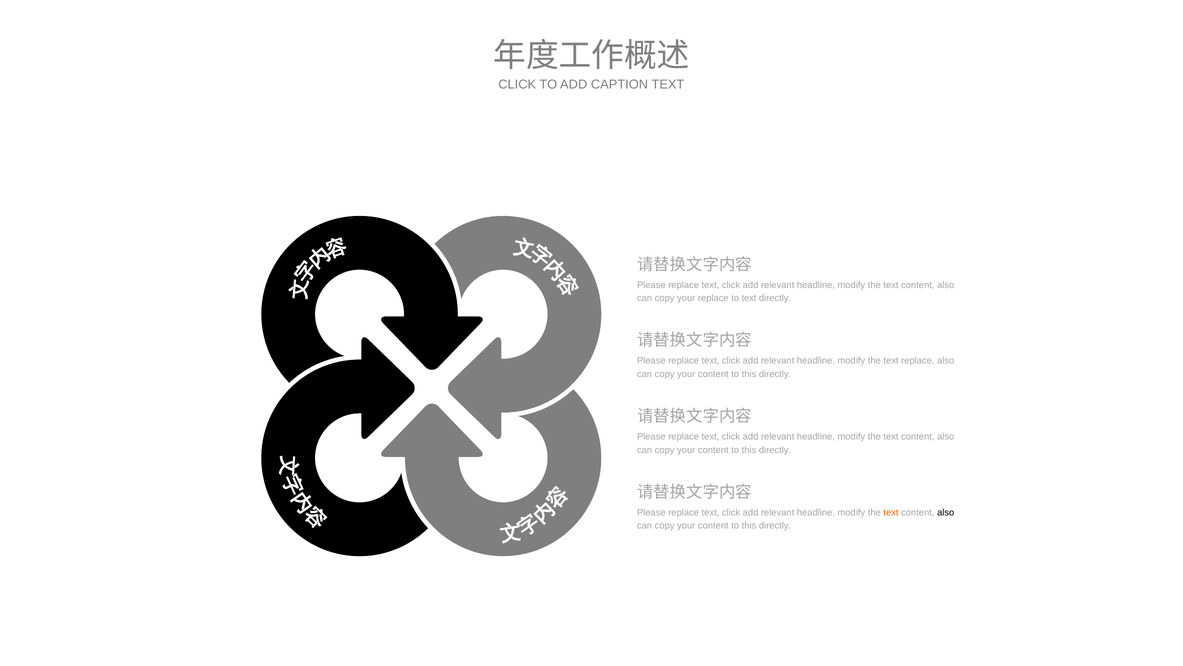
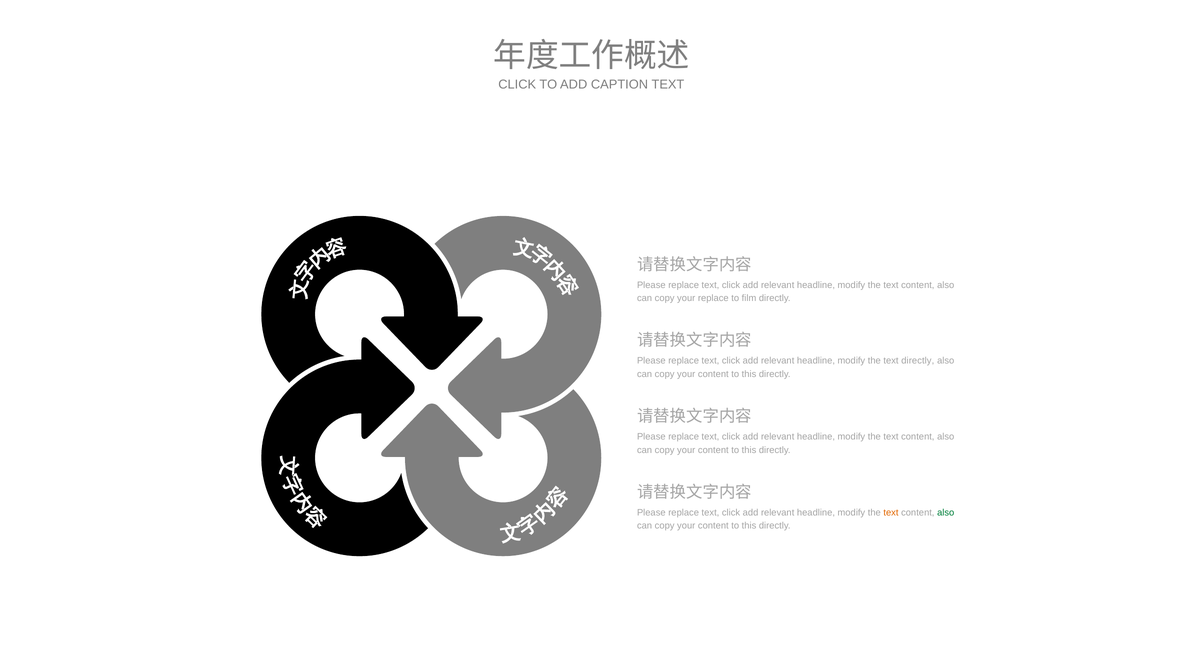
to text: text -> film (749, 298)
text replace: replace -> directly (918, 361)
also colour: black -> green (946, 512)
